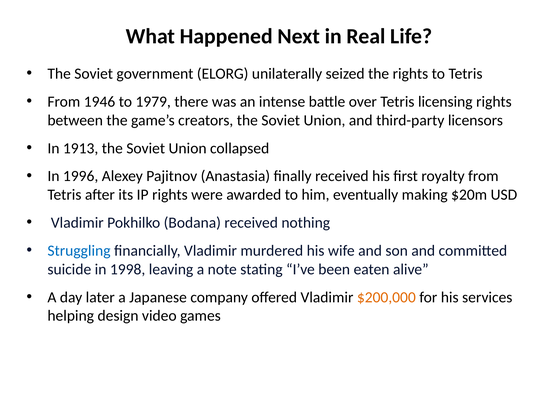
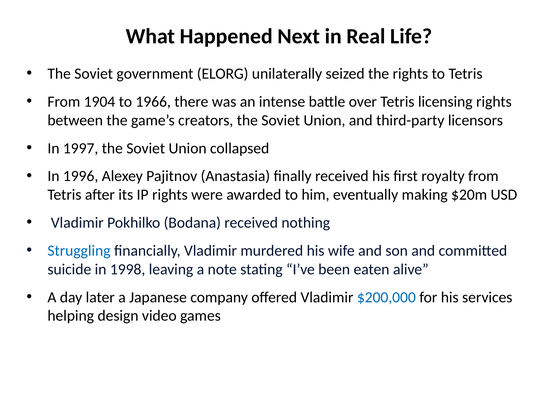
1946: 1946 -> 1904 (100, 102)
1979: 1979 -> 1966 (153, 102)
1913: 1913 -> 1997 (81, 148)
$200,000 colour: orange -> blue (386, 297)
